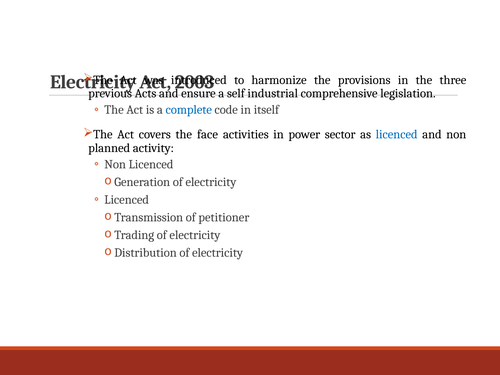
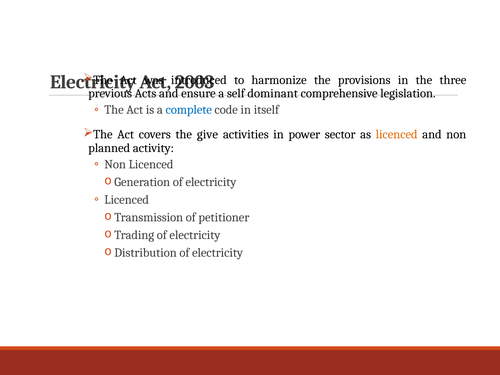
industrial: industrial -> dominant (273, 94)
face: face -> give (207, 134)
licenced colour: blue -> orange (397, 134)
